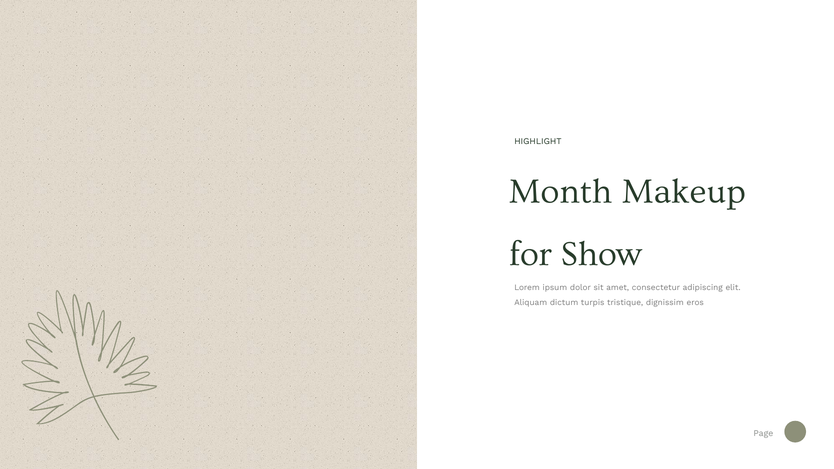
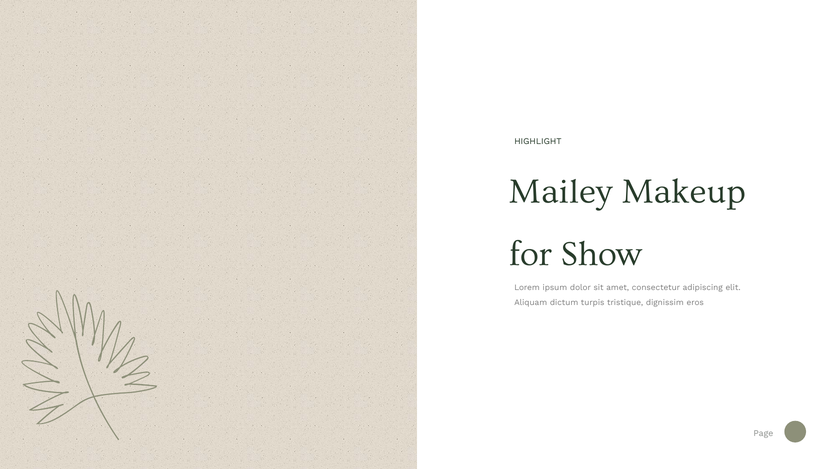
Month: Month -> Mailey (560, 191)
